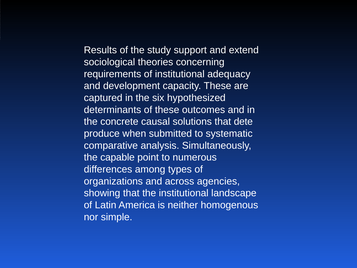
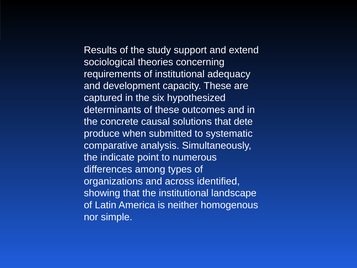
capable: capable -> indicate (117, 157)
agencies: agencies -> identified (218, 181)
